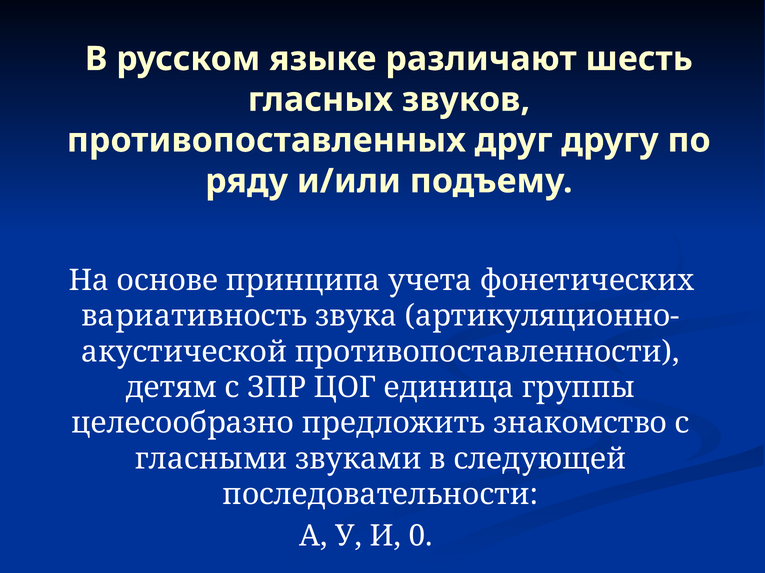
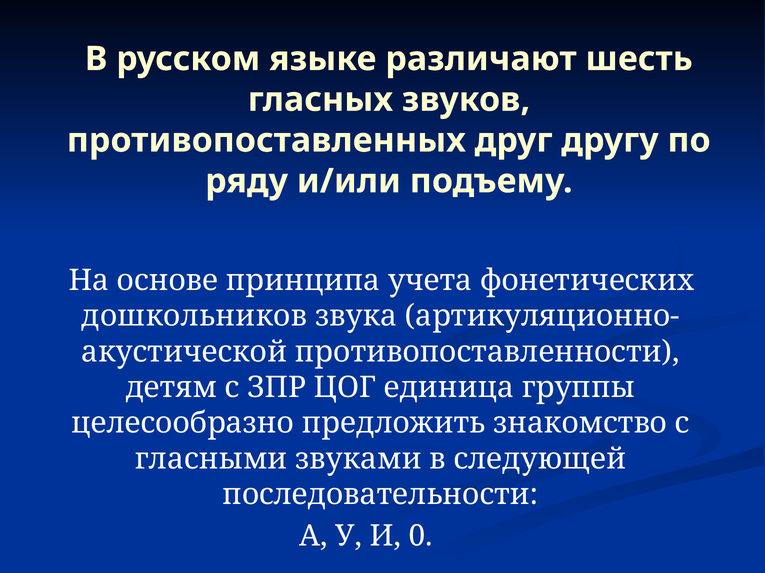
вариативность: вариативность -> дошкольников (194, 316)
